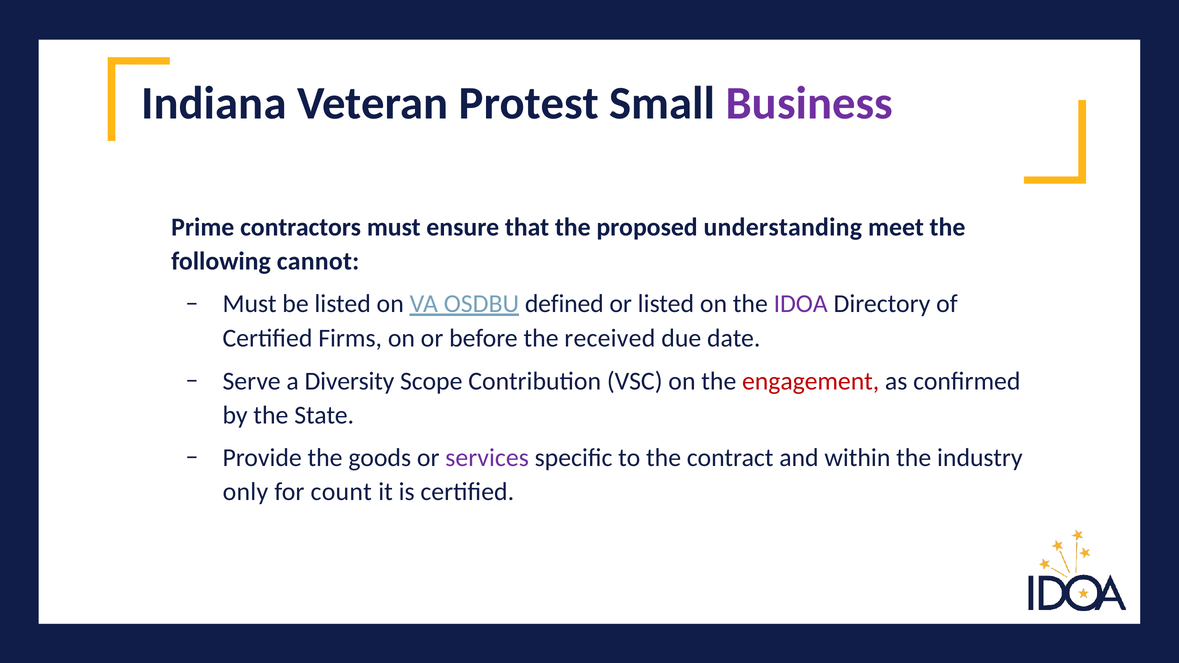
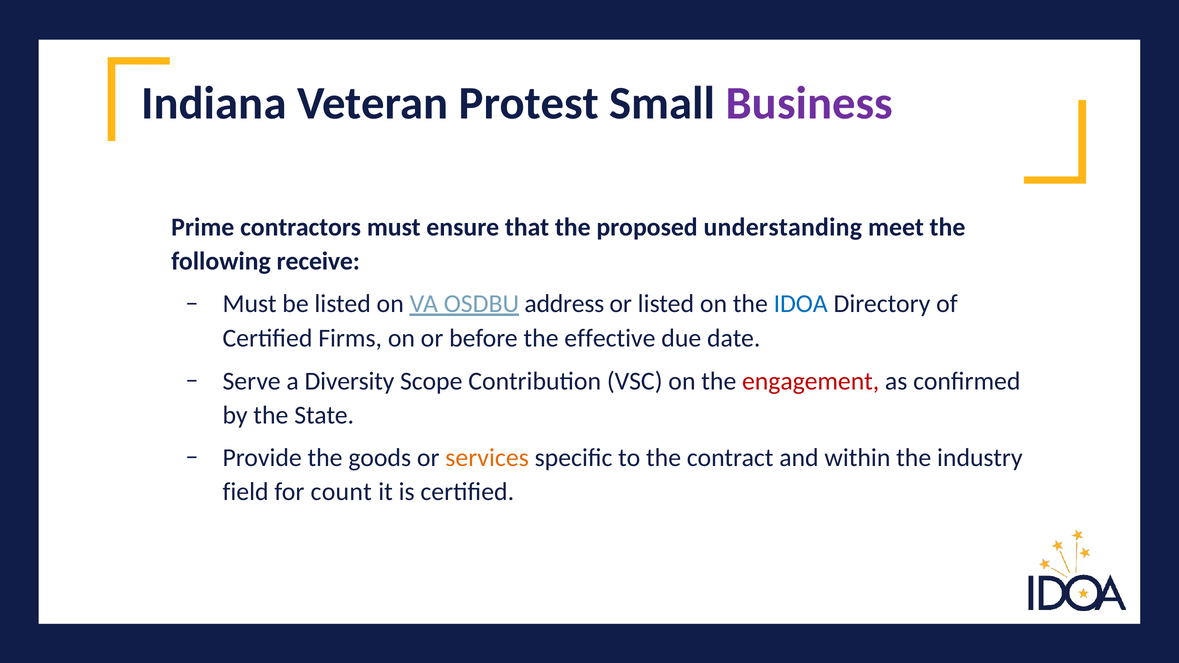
cannot: cannot -> receive (318, 261)
defined: defined -> address (564, 304)
IDOA colour: purple -> blue (801, 304)
received: received -> effective (610, 339)
services colour: purple -> orange (487, 458)
only: only -> field (246, 492)
